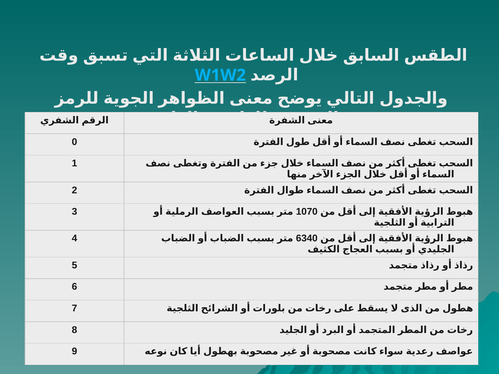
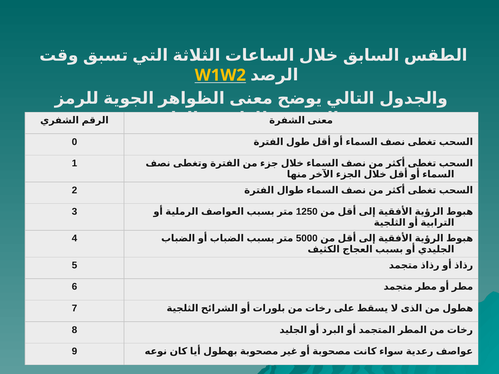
W1W2 colour: light blue -> yellow (220, 75)
1070: 1070 -> 1250 (307, 212)
6340: 6340 -> 5000 (307, 239)
